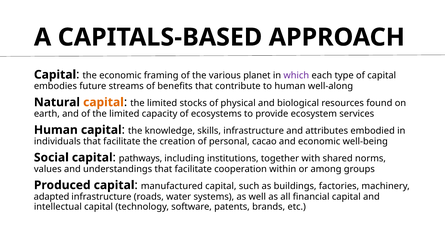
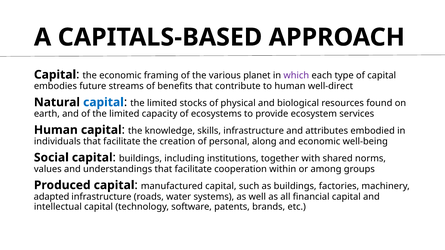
well-along: well-along -> well-direct (331, 86)
capital colour: orange -> blue (103, 102)
cacao: cacao -> along (264, 142)
pathways: pathways -> buildings (140, 159)
